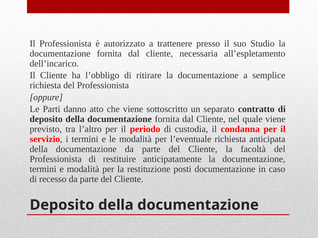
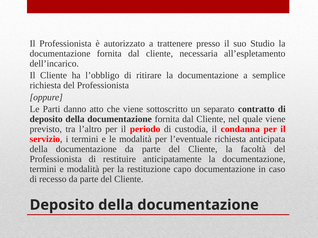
posti: posti -> capo (182, 169)
